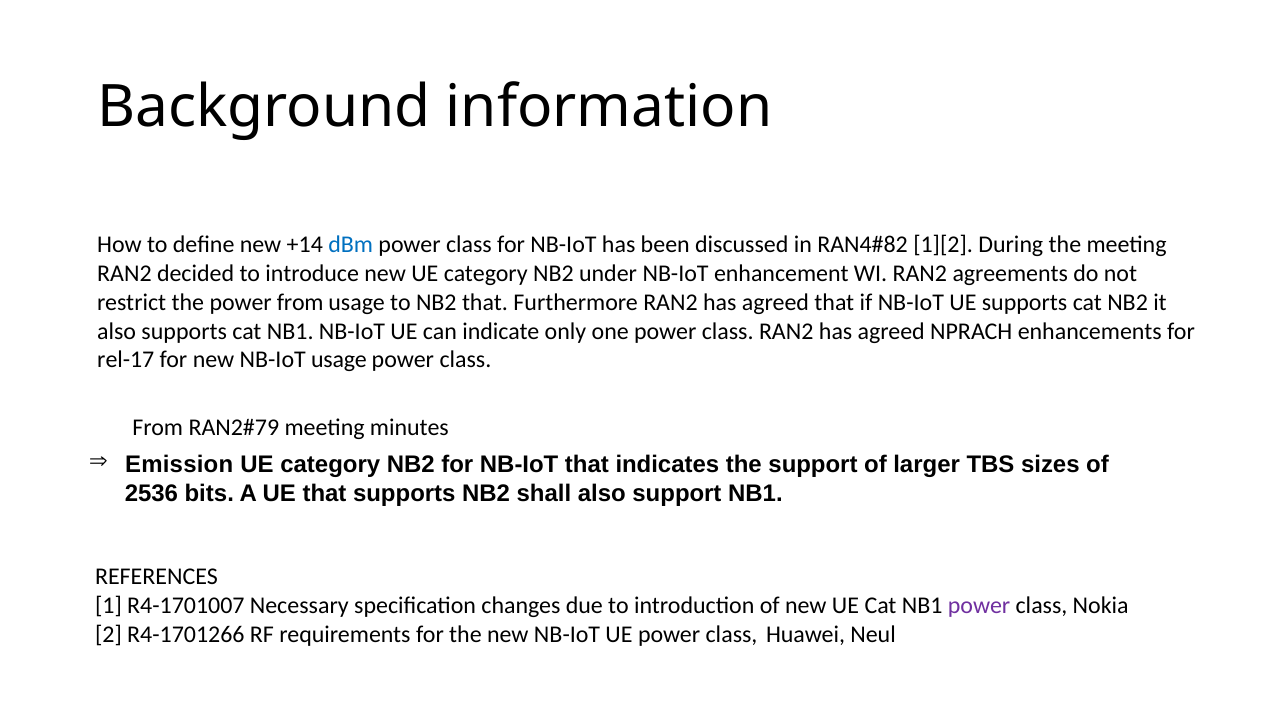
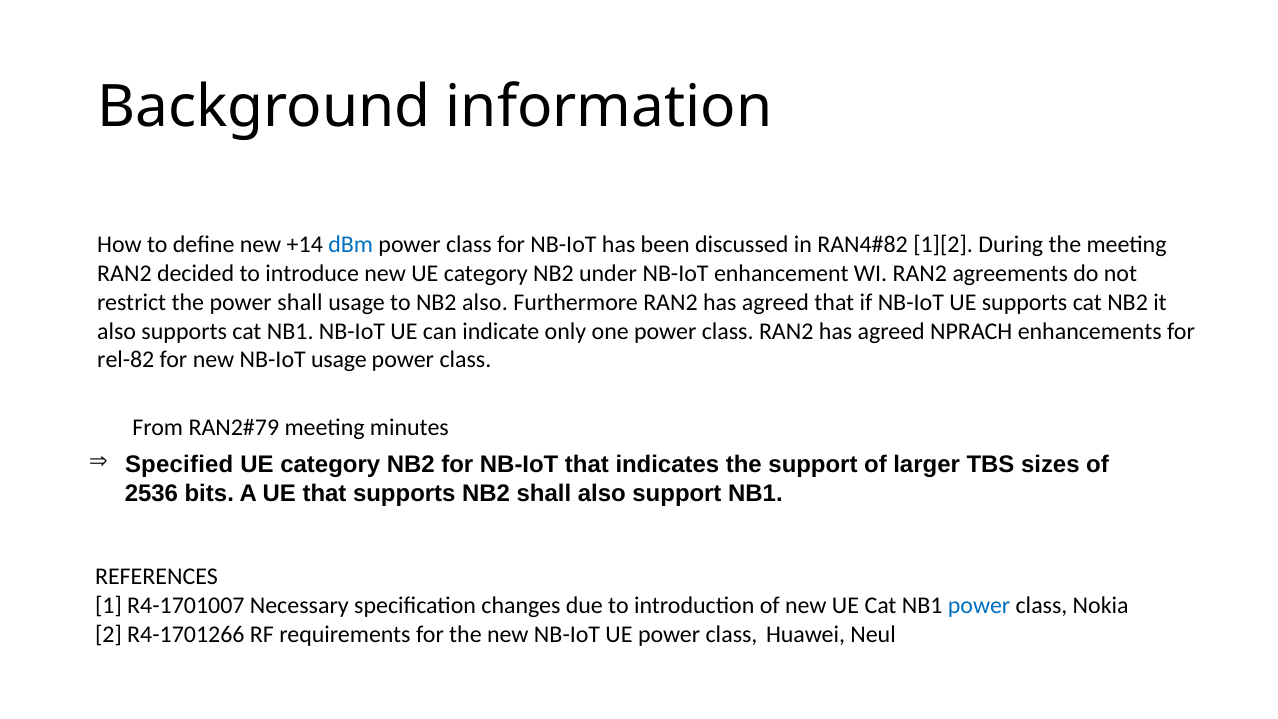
power from: from -> shall (300, 302)
NB2 that: that -> also (485, 302)
rel-17: rel-17 -> rel-82 (126, 360)
Emission: Emission -> Specified (179, 464)
power colour: purple -> blue (979, 605)
